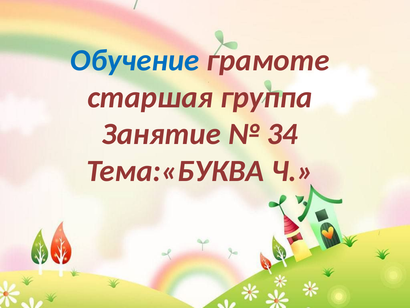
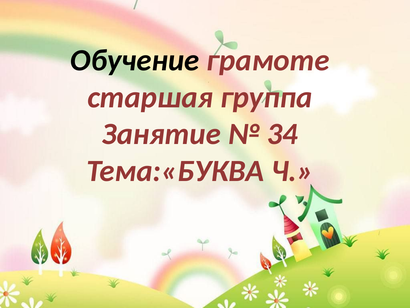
Обучение colour: blue -> black (135, 60)
